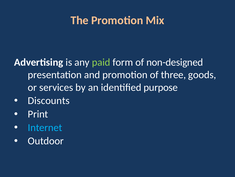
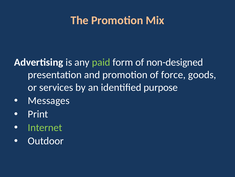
three: three -> force (173, 75)
Discounts: Discounts -> Messages (49, 100)
Internet colour: light blue -> light green (45, 127)
